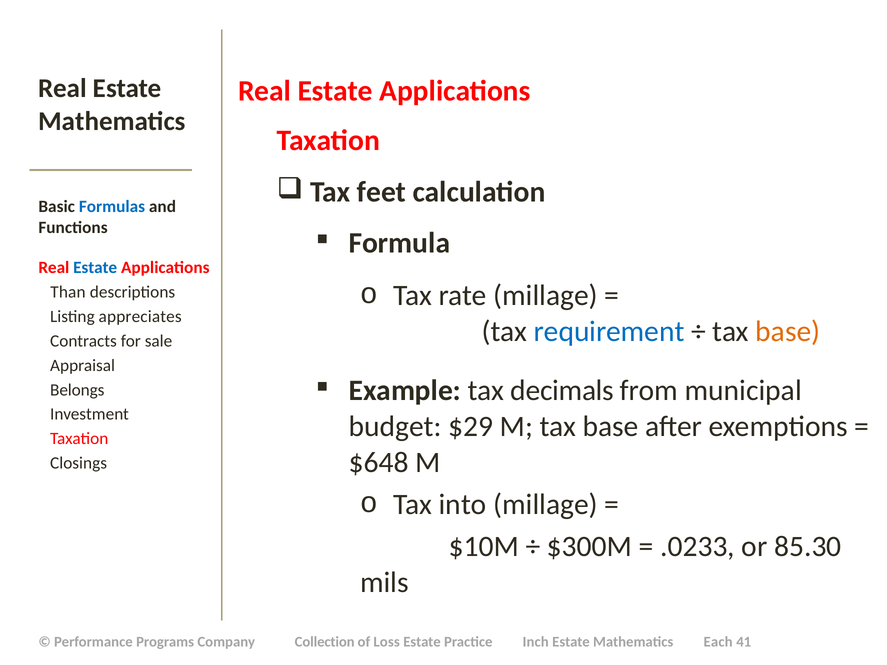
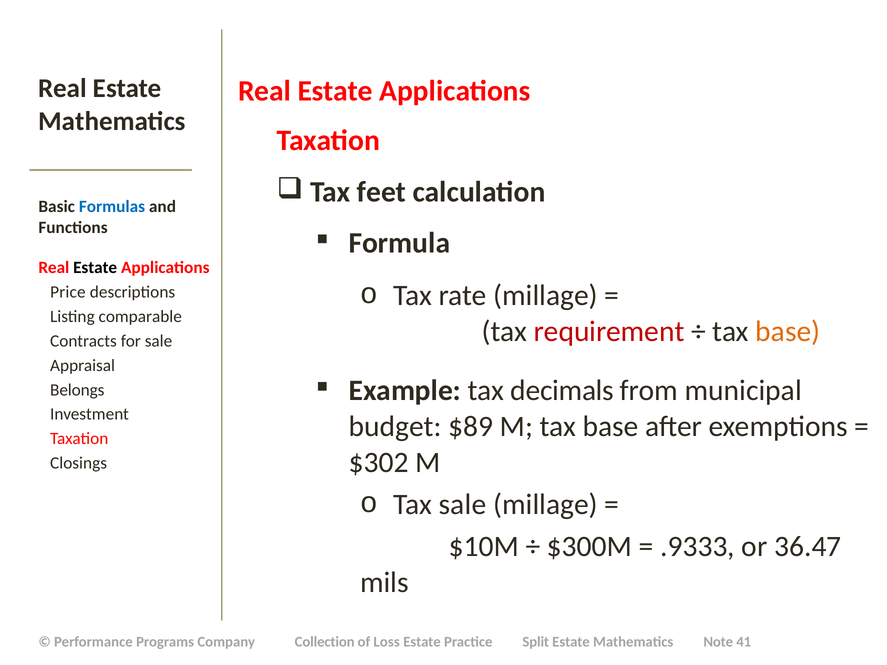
Estate colour: blue -> black (95, 268)
Than: Than -> Price (68, 292)
appreciates: appreciates -> comparable (140, 317)
requirement colour: blue -> red (609, 332)
$29: $29 -> $89 (471, 427)
$648: $648 -> $302 (379, 463)
Tax into: into -> sale (463, 505)
.0233: .0233 -> .9333 (698, 547)
85.30: 85.30 -> 36.47 (808, 547)
Inch: Inch -> Split (536, 642)
Each: Each -> Note (718, 642)
